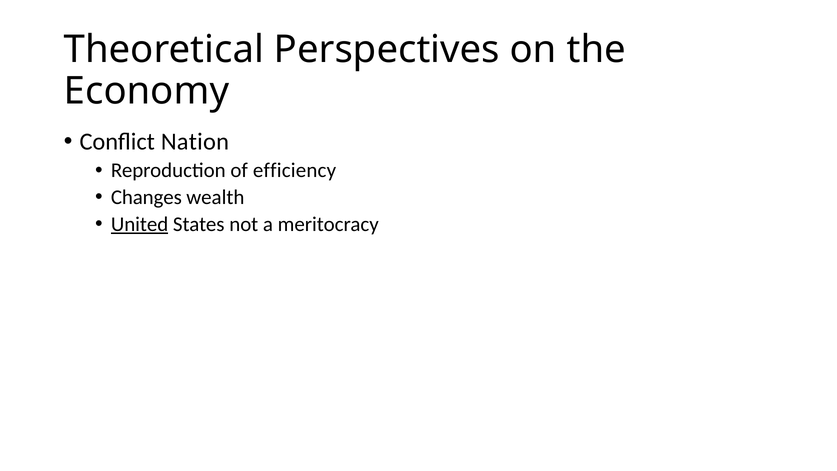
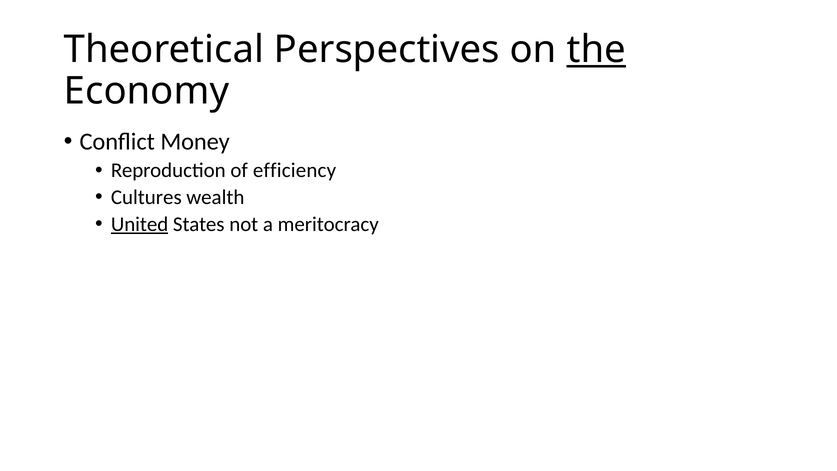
the underline: none -> present (596, 50)
Nation: Nation -> Money (195, 142)
Changes: Changes -> Cultures (146, 197)
